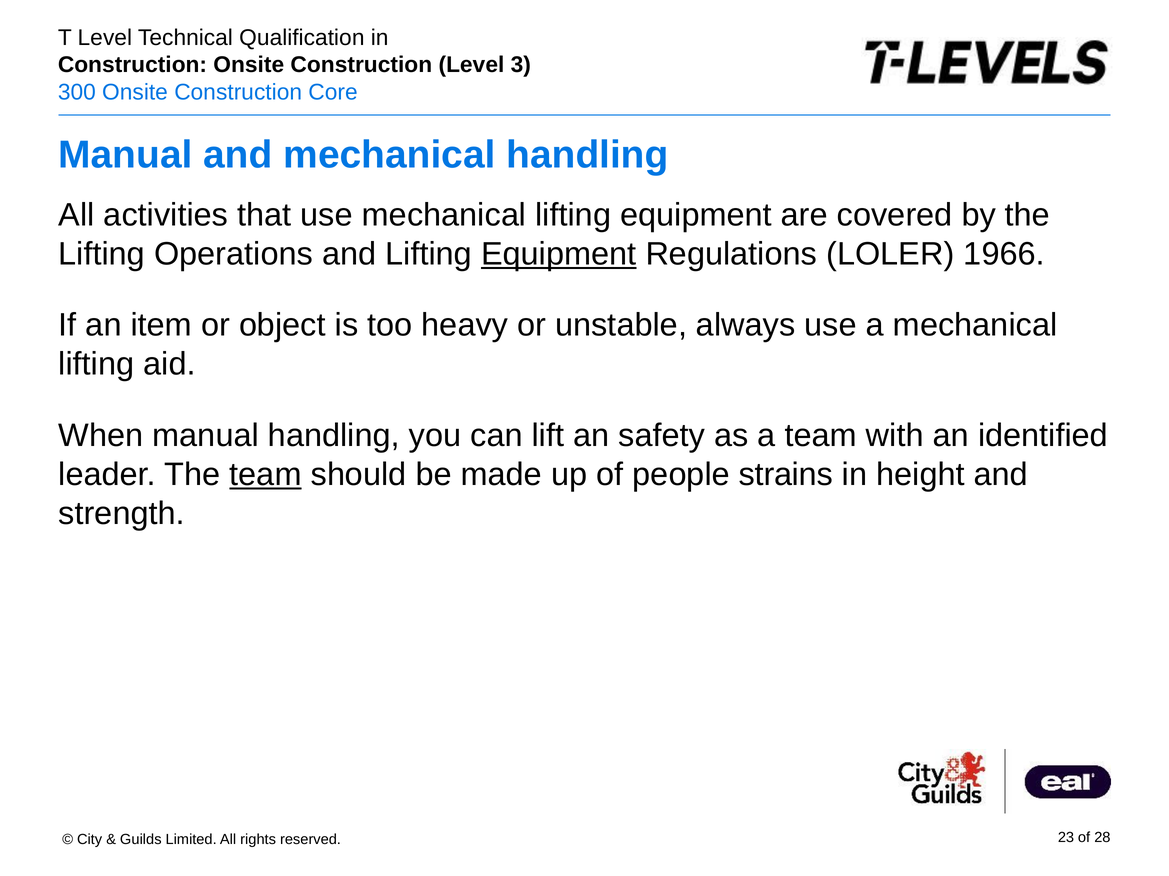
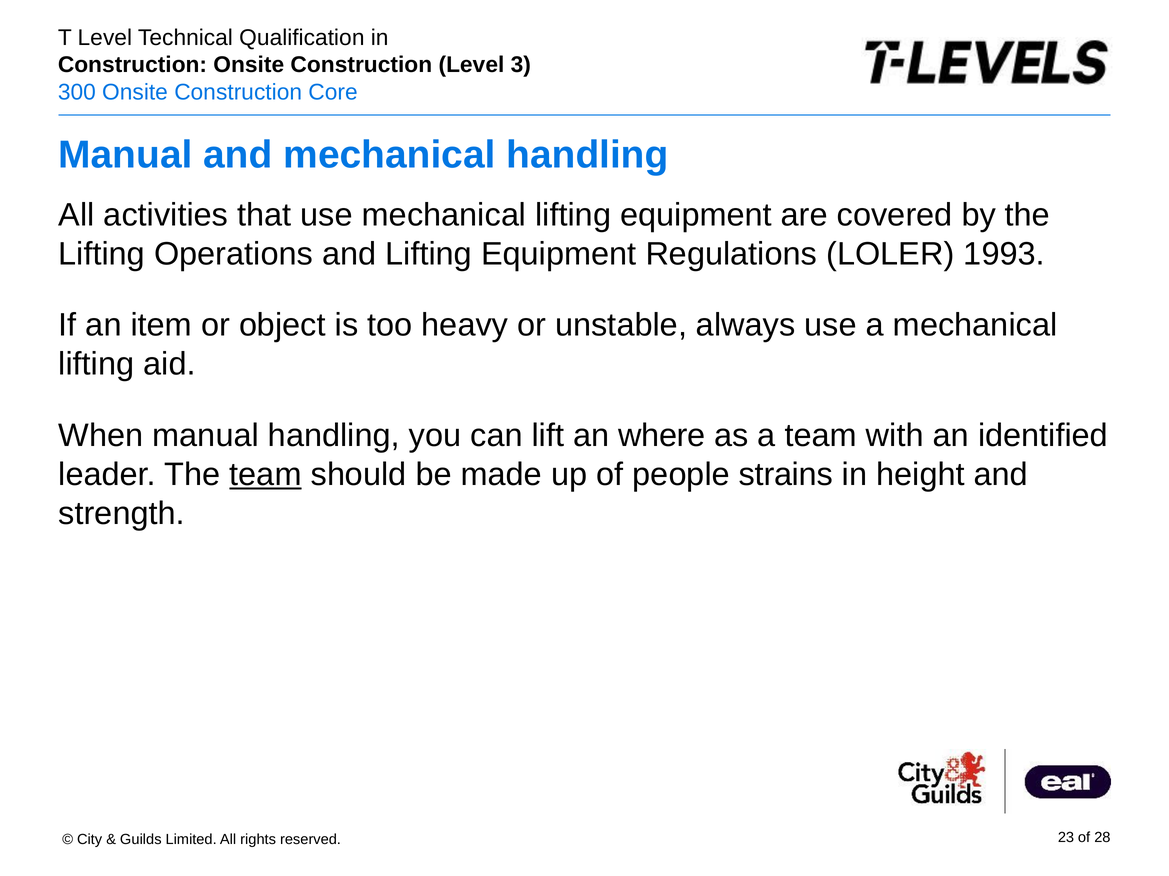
Equipment underline: present -> none (559, 254)
1966: 1966 -> 1993 (1004, 254)
safety: safety -> where (662, 436)
